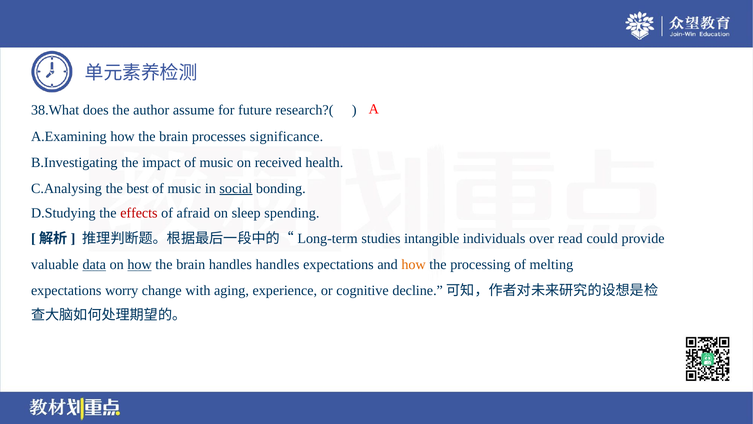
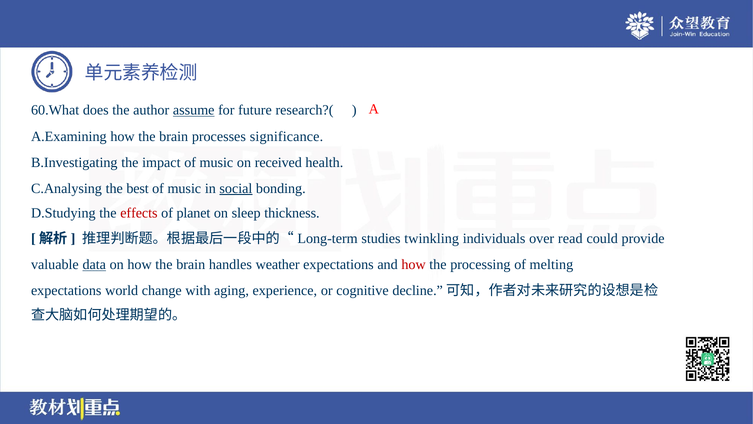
38.What: 38.What -> 60.What (55, 110)
assume underline: none -> present (194, 110)
afraid: afraid -> planet (193, 213)
spending: spending -> thickness (292, 213)
intangible: intangible -> twinkling (432, 239)
how underline: present -> none (140, 264)
handles handles: handles -> weather (278, 264)
how colour: orange -> red (414, 264)
worry: worry -> world (122, 290)
